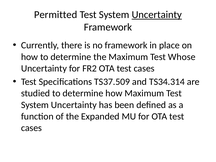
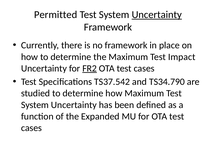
Whose: Whose -> Impact (182, 57)
FR2 underline: none -> present (90, 68)
TS37.509: TS37.509 -> TS37.542 (112, 82)
TS34.314: TS34.314 -> TS34.790 (167, 82)
